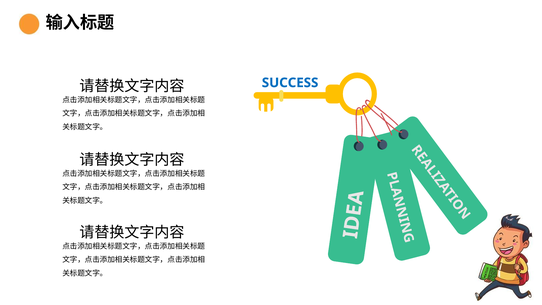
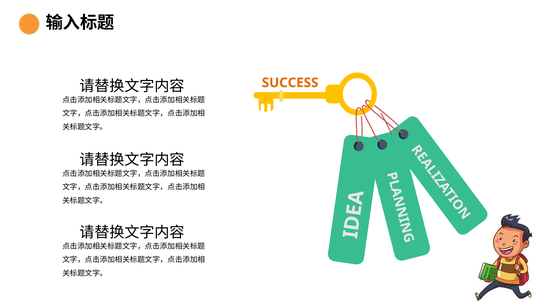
SUCCESS colour: blue -> orange (290, 83)
